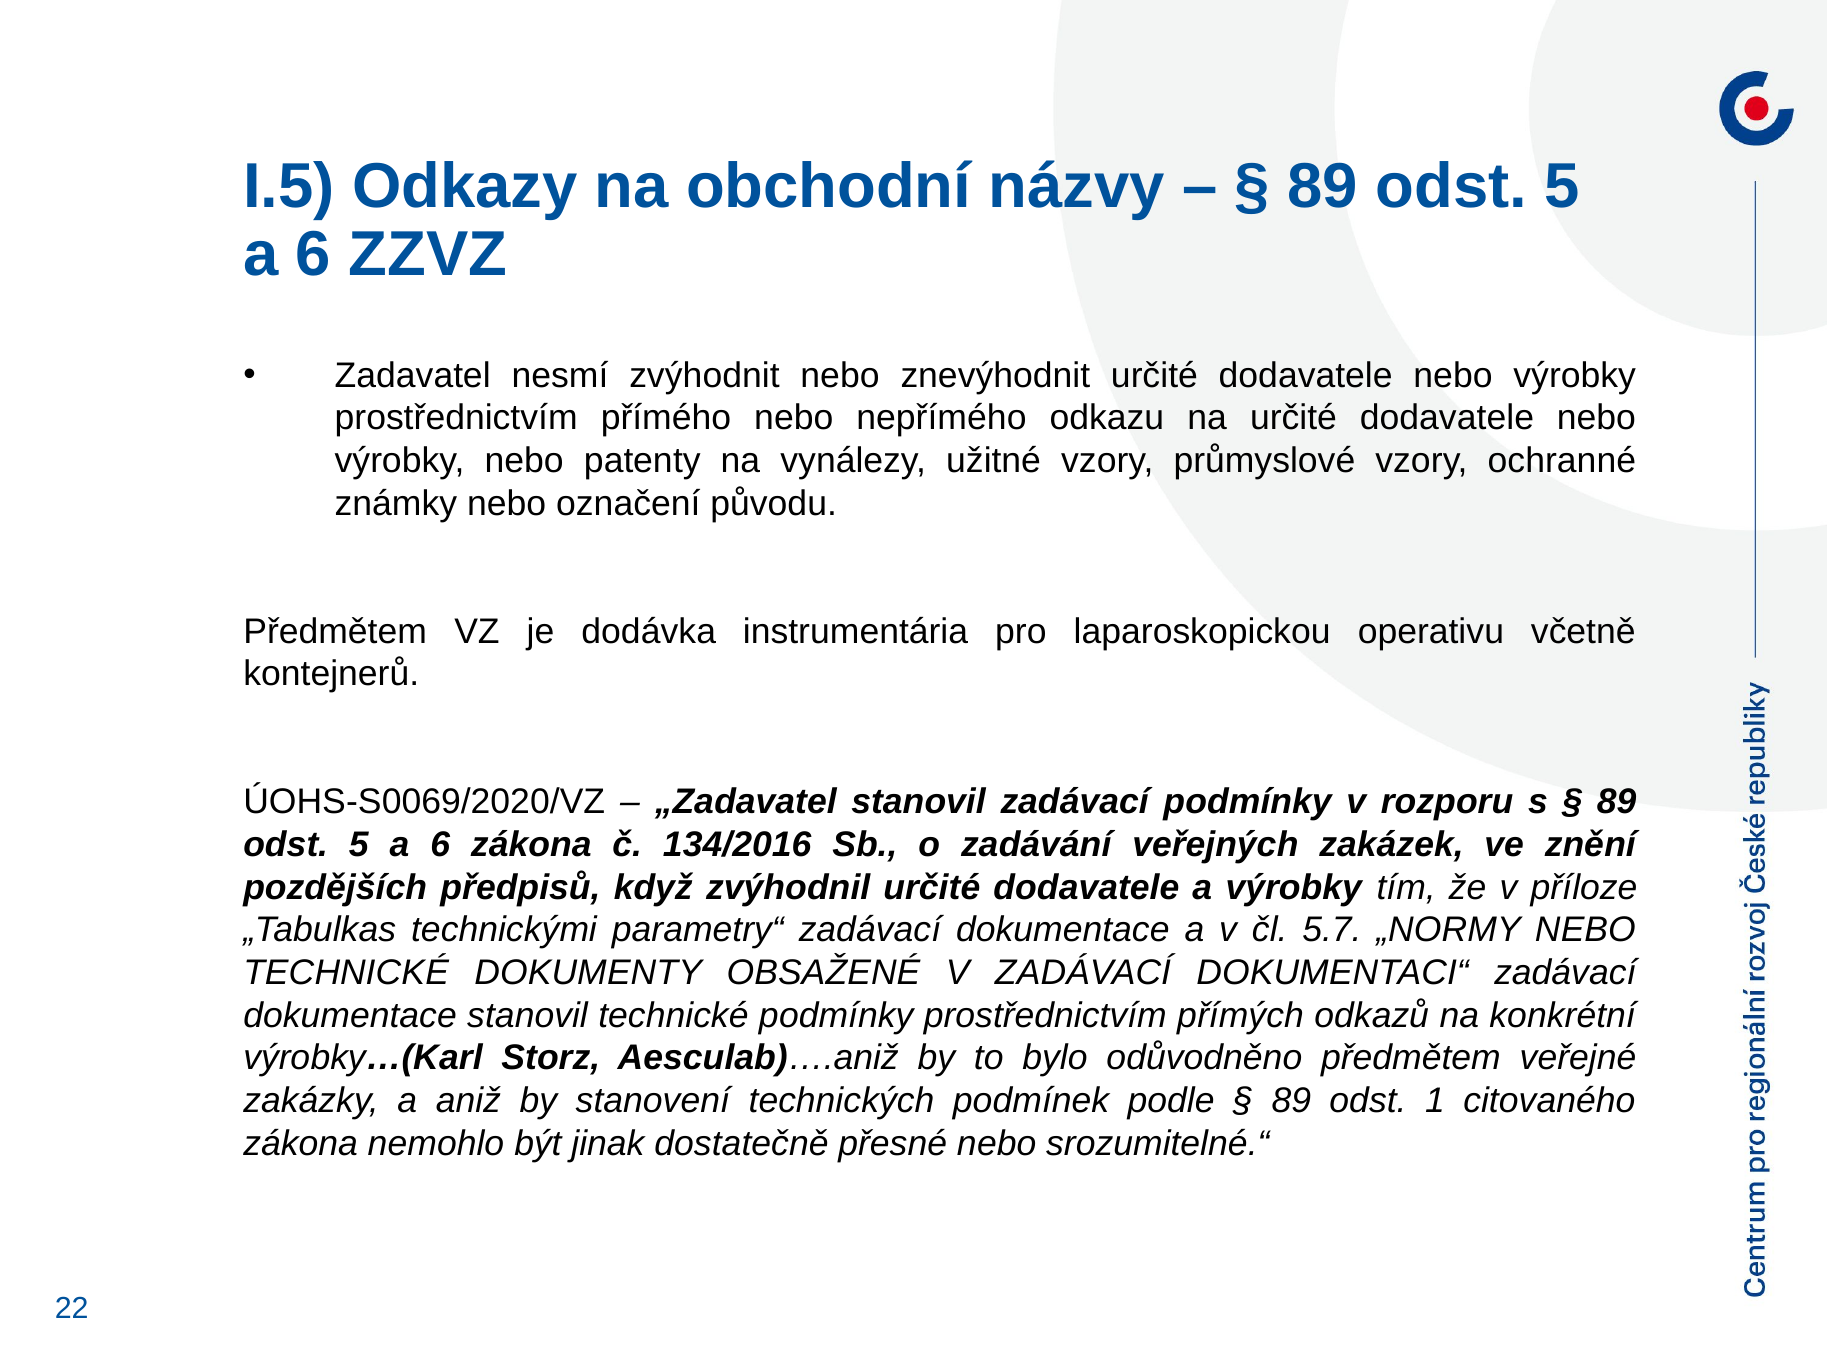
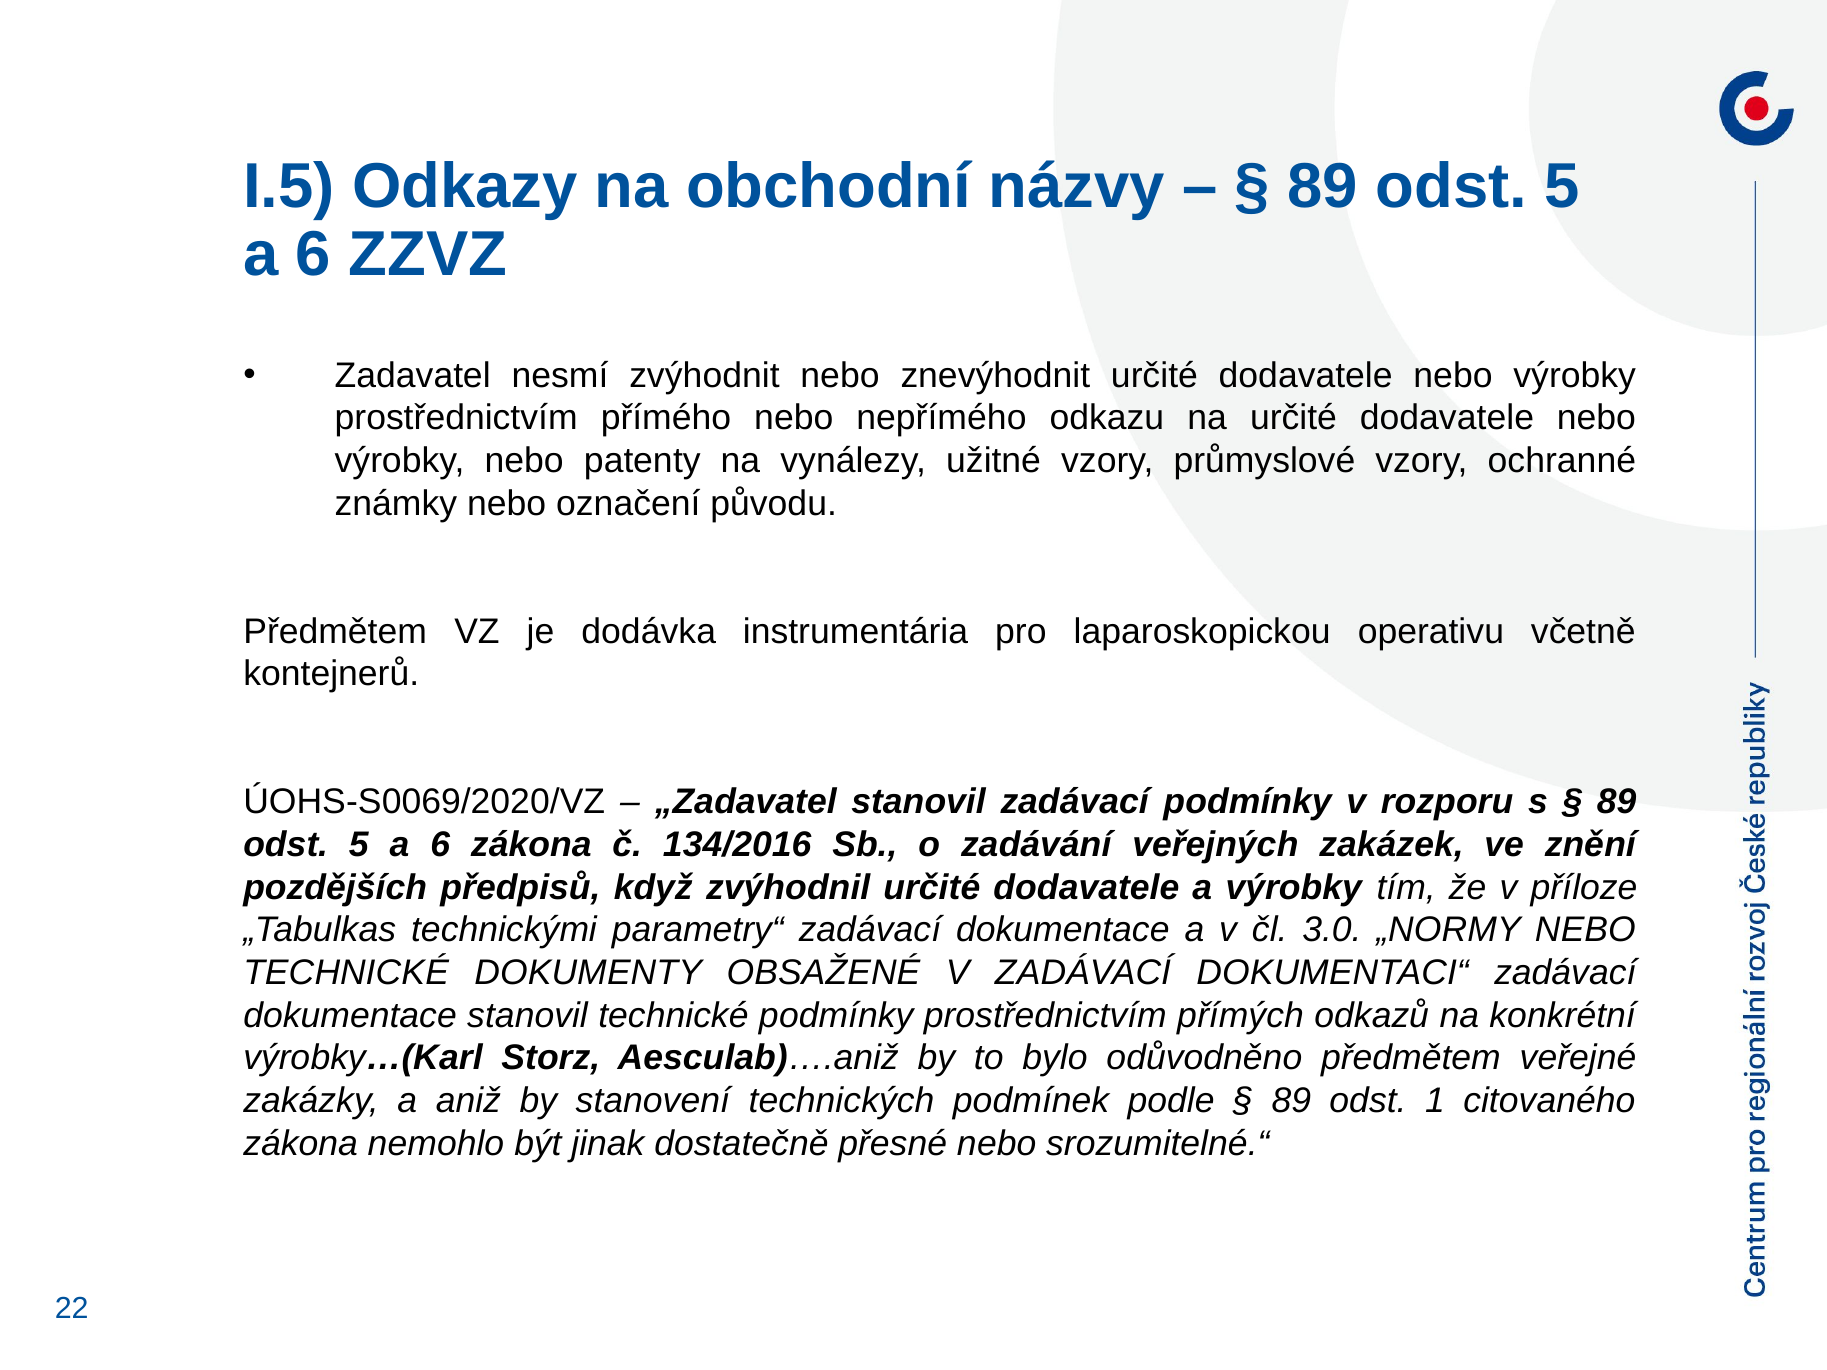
5.7: 5.7 -> 3.0 (1332, 930)
